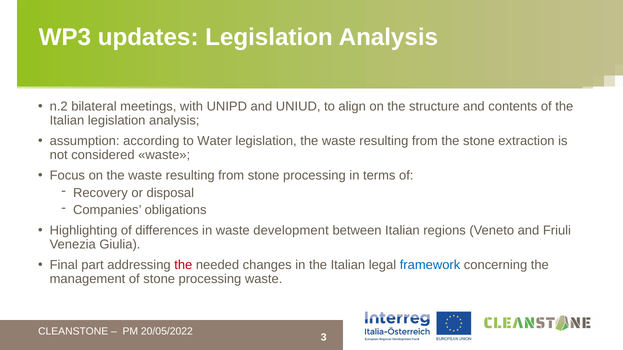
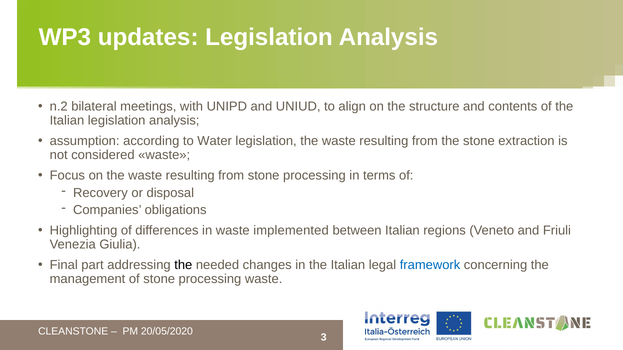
development: development -> implemented (291, 231)
the colour: red -> black (183, 265)
20/05/2022: 20/05/2022 -> 20/05/2020 (167, 332)
